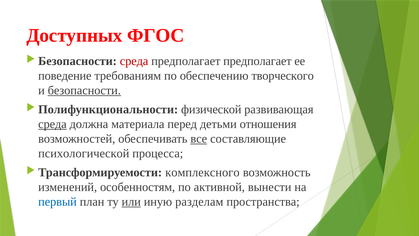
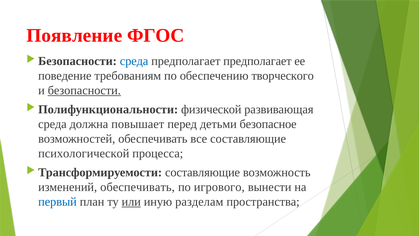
Доступных: Доступных -> Появление (74, 35)
среда colour: red -> blue (134, 61)
среда underline: present -> none (52, 124)
материала: материала -> повышает (138, 124)
отношения: отношения -> безопасное (268, 124)
все underline: present -> none (199, 139)
Трансформируемости комплексного: комплексного -> составляющие (203, 172)
изменений особенностям: особенностям -> обеспечивать (138, 187)
активной: активной -> игрового (219, 187)
